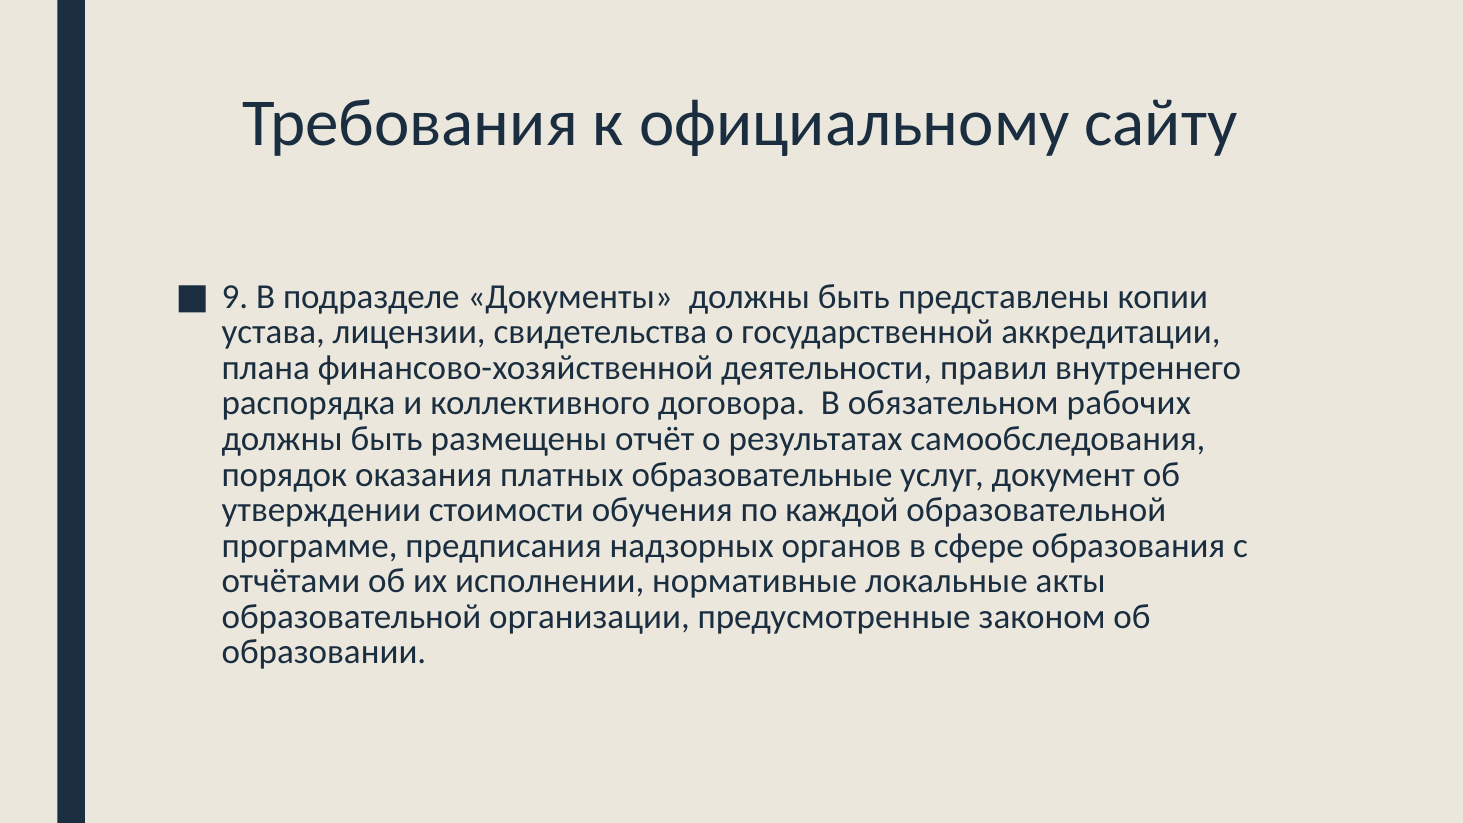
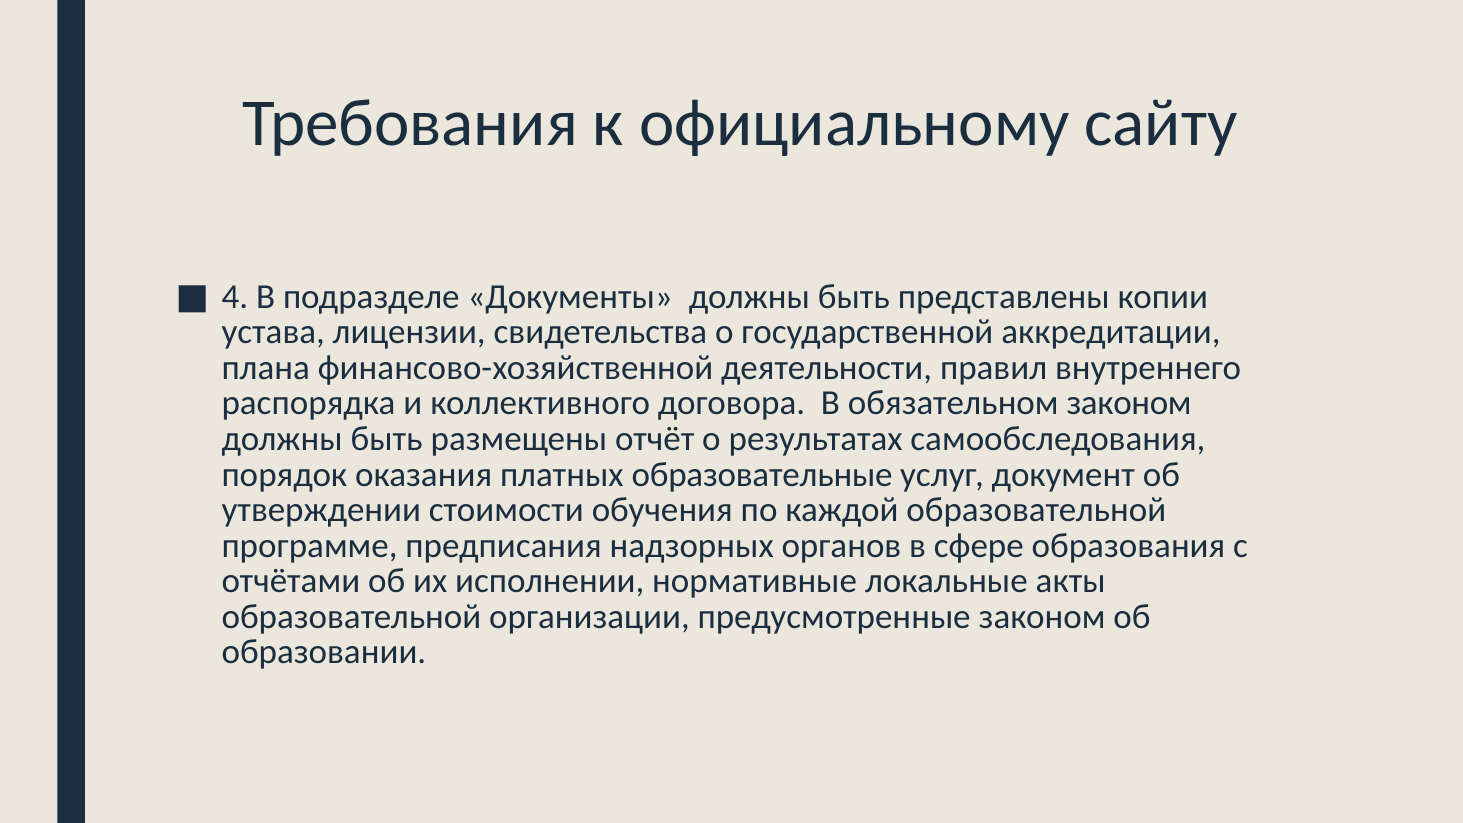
9: 9 -> 4 (235, 297)
обязательном рабочих: рабочих -> законом (1129, 403)
